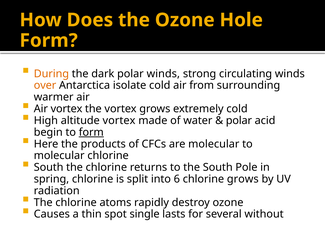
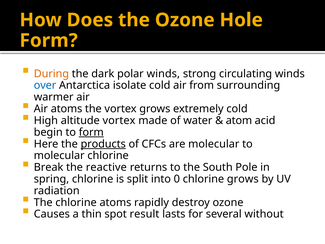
over colour: orange -> blue (45, 85)
Air vortex: vortex -> atoms (67, 109)
polar: polar -> atom (239, 120)
products underline: none -> present (103, 144)
South: South -> Break (49, 167)
chlorine: chlorine -> reactive (106, 167)
6: 6 -> 0 (177, 179)
single: single -> result (144, 214)
